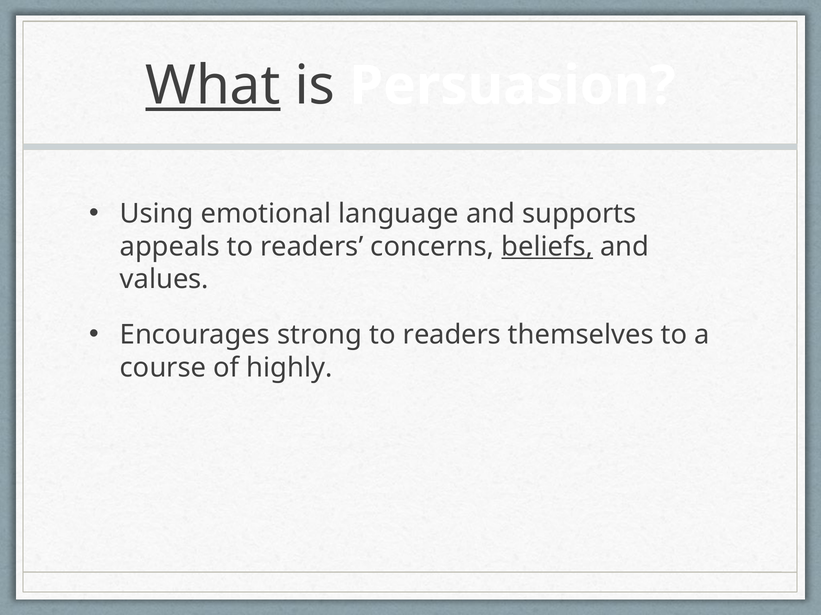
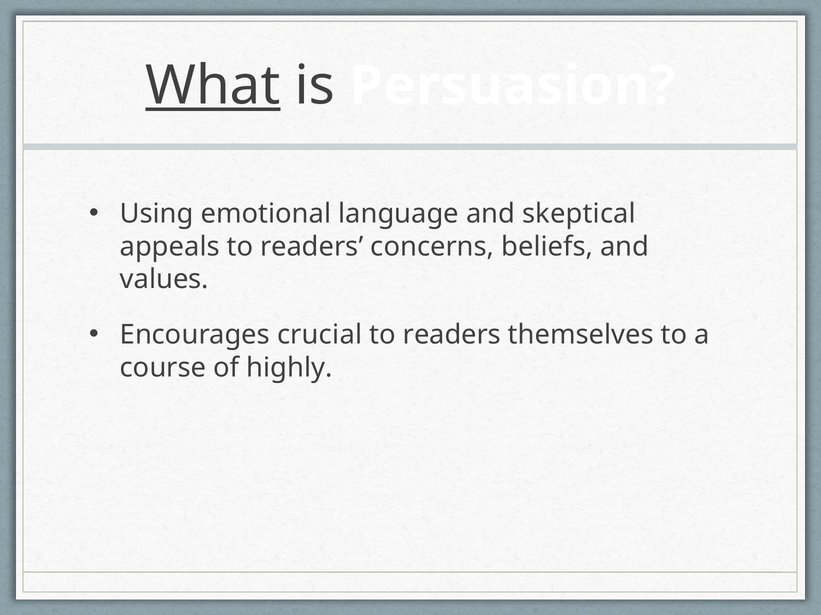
supports: supports -> skeptical (579, 214)
beliefs underline: present -> none (547, 247)
strong: strong -> crucial (320, 335)
